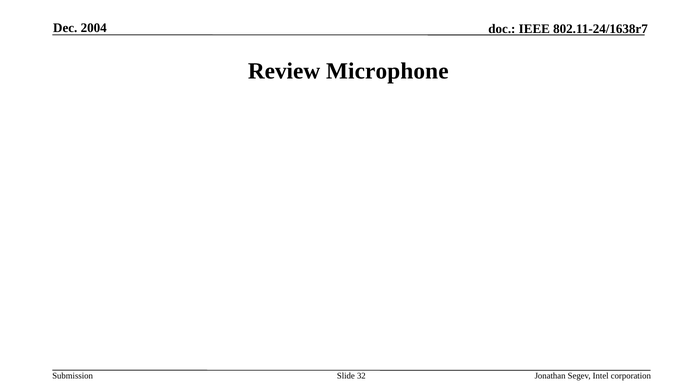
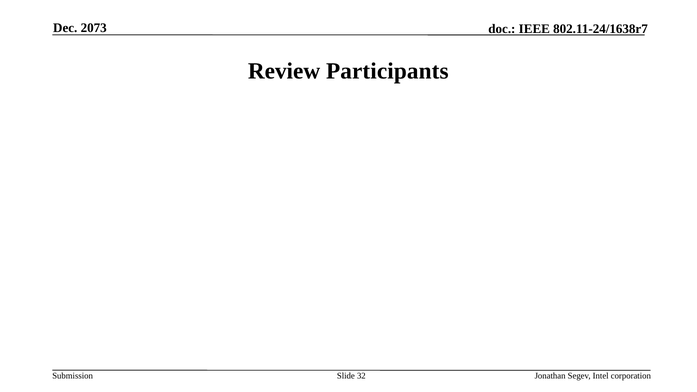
2004: 2004 -> 2073 (94, 28)
Microphone: Microphone -> Participants (387, 71)
